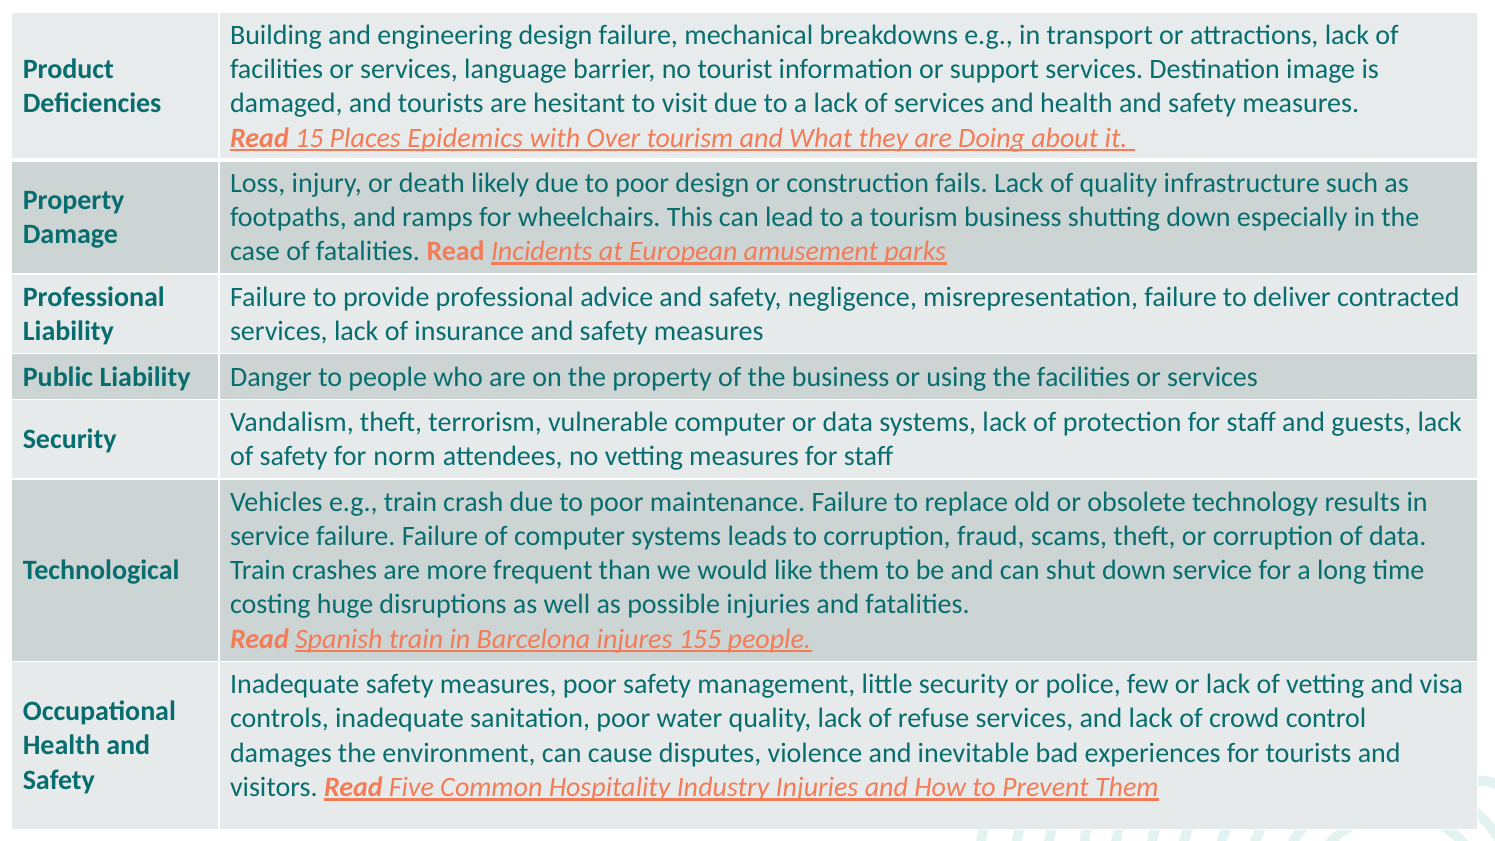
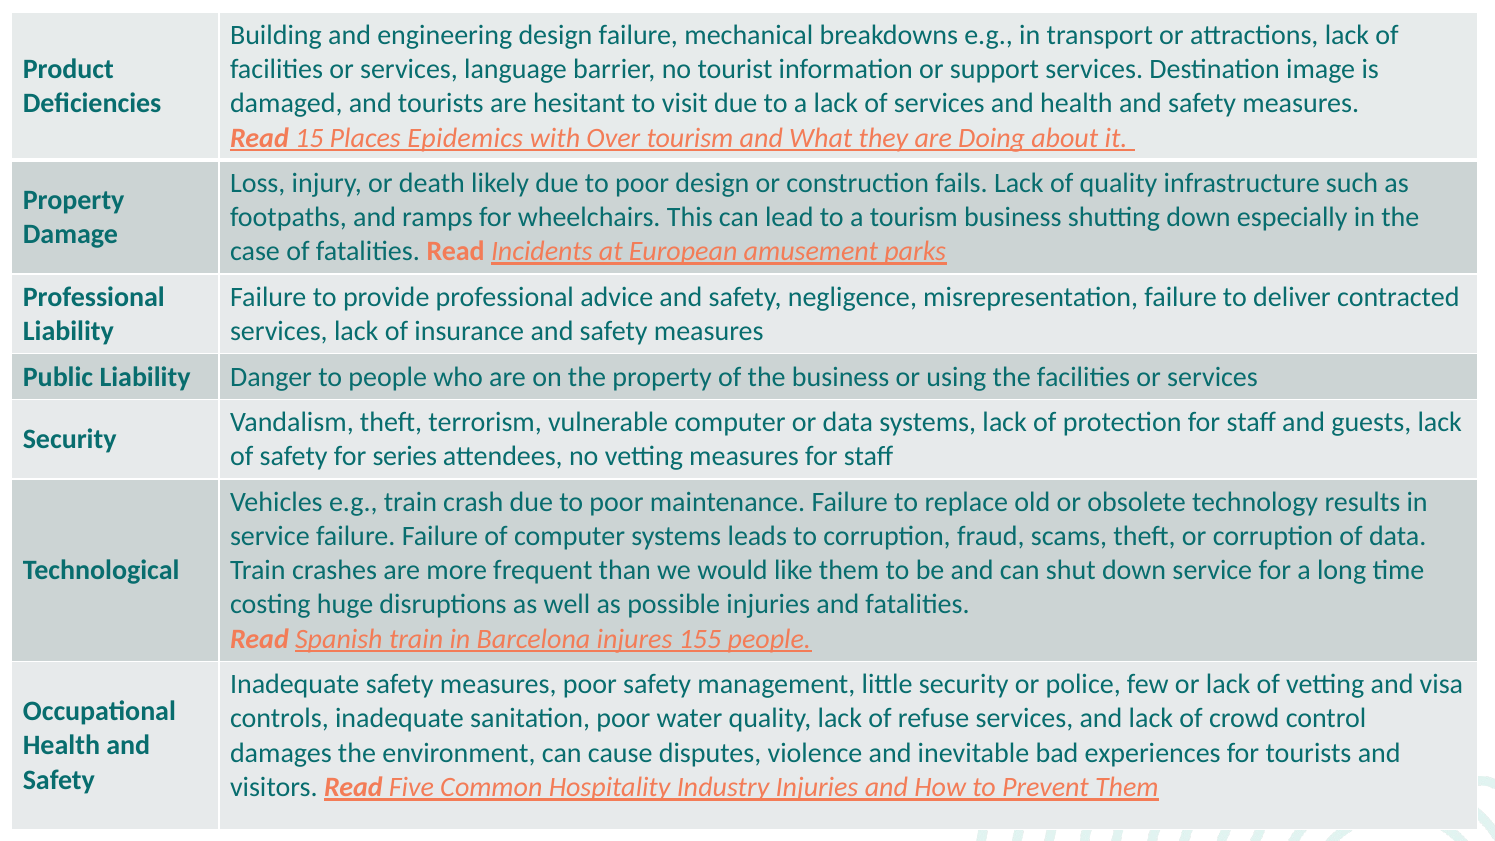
norm: norm -> series (405, 457)
